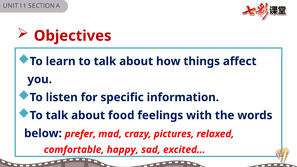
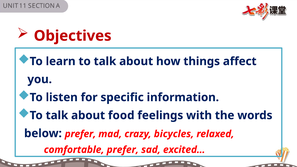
pictures: pictures -> bicycles (174, 134)
comfortable happy: happy -> prefer (123, 150)
